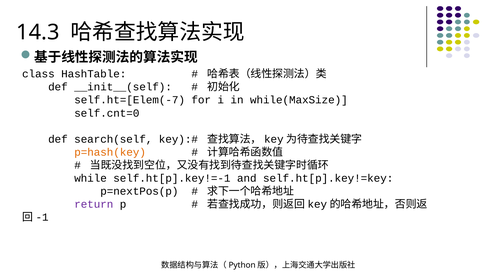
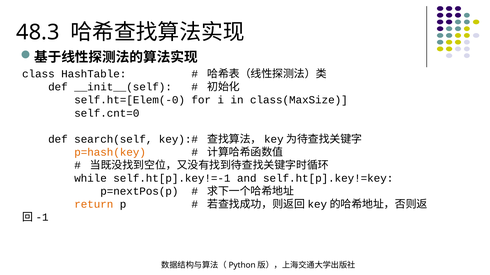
14.3: 14.3 -> 48.3 (38, 32)
self.ht=[Elem(-7: self.ht=[Elem(-7 -> self.ht=[Elem(-0 (130, 100)
while(MaxSize: while(MaxSize -> class(MaxSize (299, 100)
return colour: purple -> orange (94, 205)
